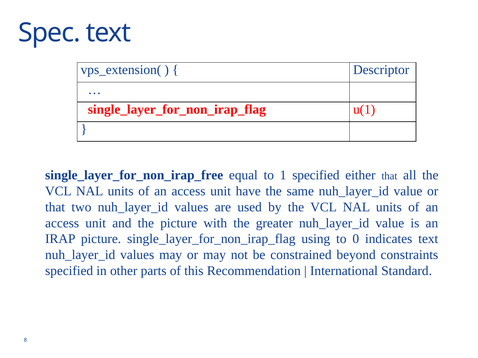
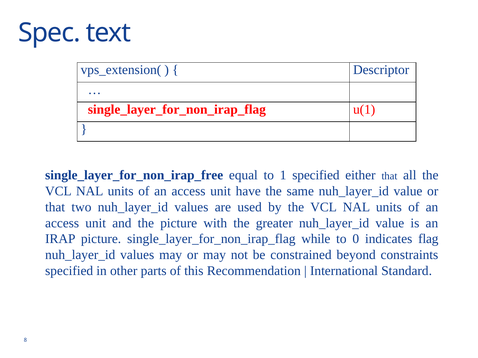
using: using -> while (316, 239)
indicates text: text -> flag (428, 239)
